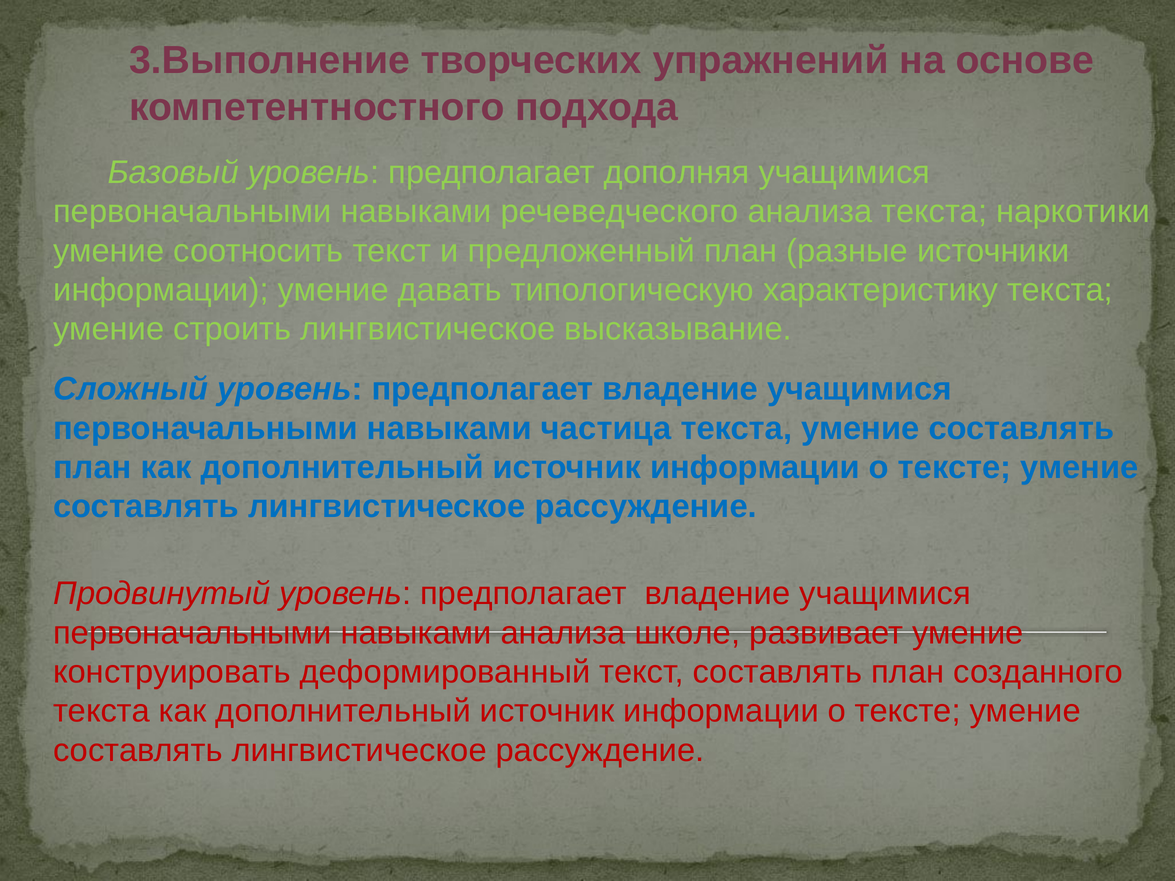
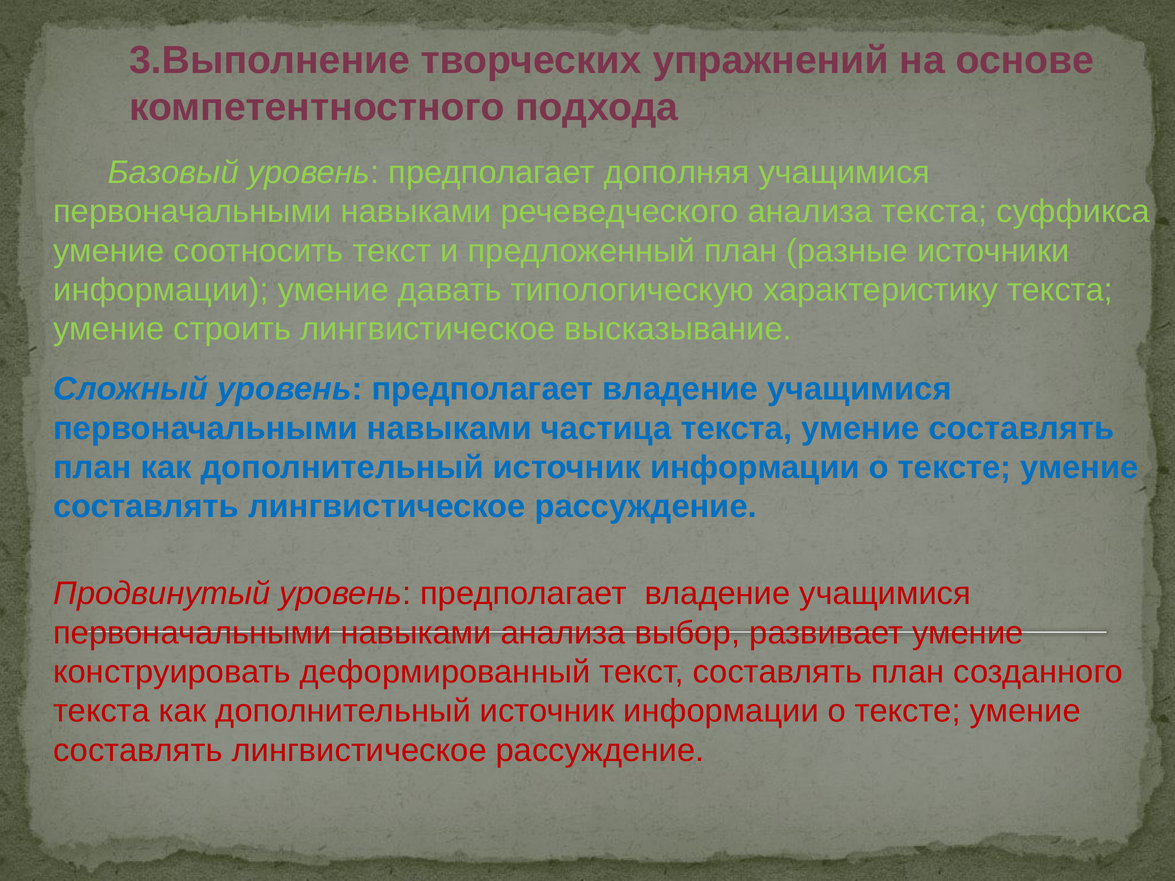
наркотики: наркотики -> суффикса (1073, 212)
школе: школе -> выбор (687, 633)
